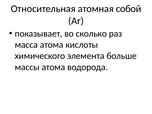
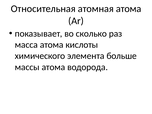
атомная собой: собой -> атома (129, 9)
